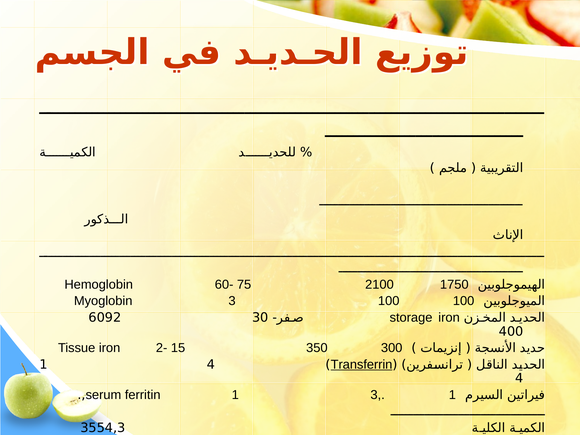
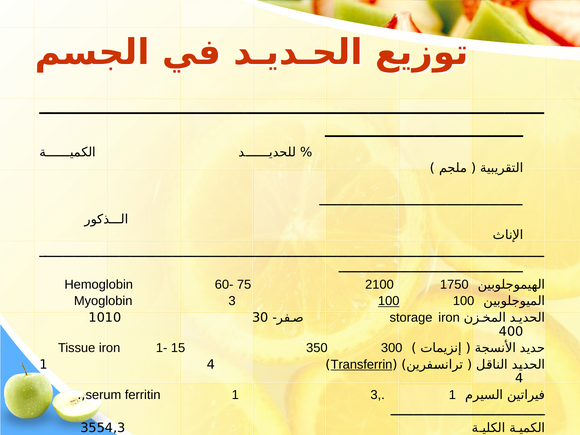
100 underline: none -> present (389, 301)
6092: 6092 -> 1010 (105, 318)
2-: 2- -> 1- (162, 348)
